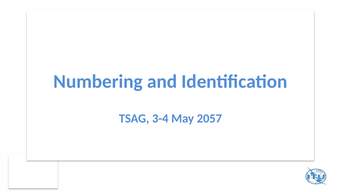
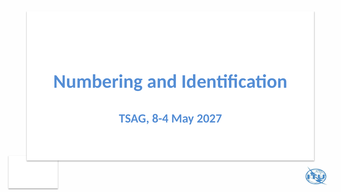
3-4: 3-4 -> 8-4 (160, 118)
2057: 2057 -> 2027 (209, 118)
